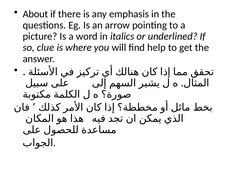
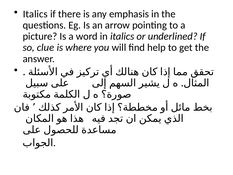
About: About -> Italics (35, 14)
